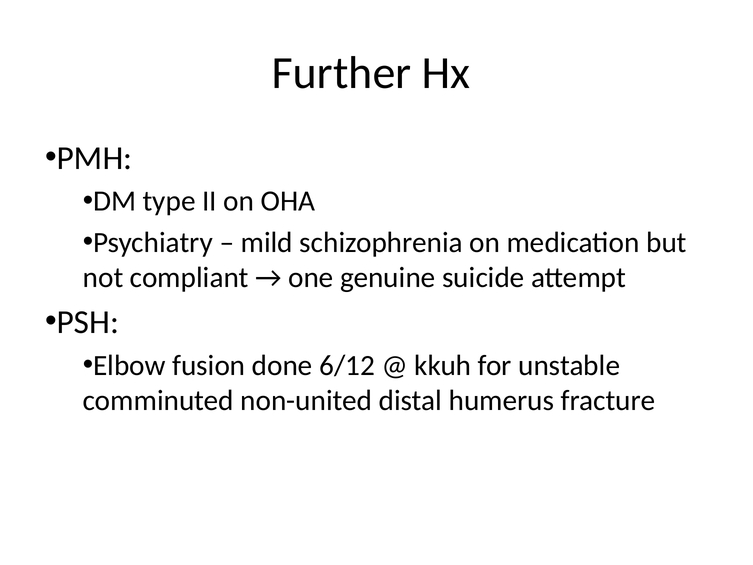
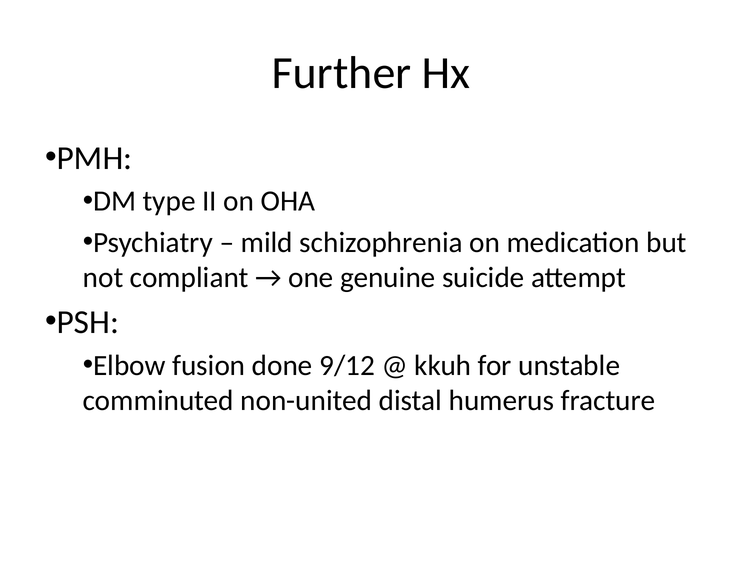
6/12: 6/12 -> 9/12 (347, 365)
